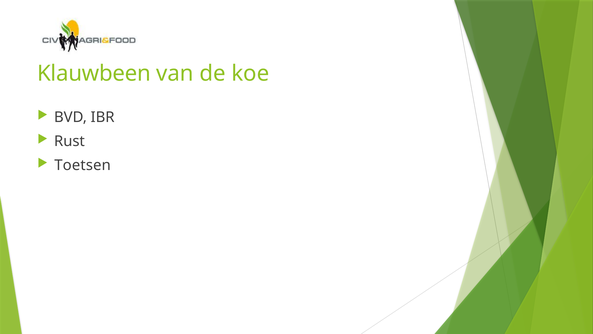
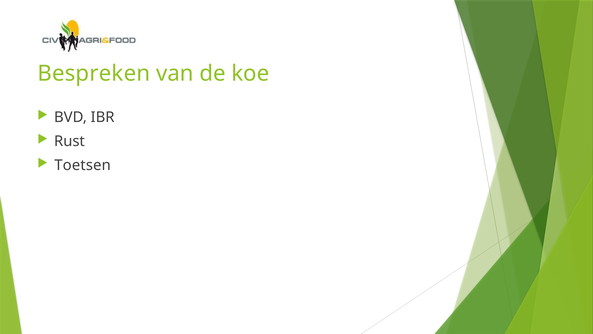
Klauwbeen: Klauwbeen -> Bespreken (94, 73)
